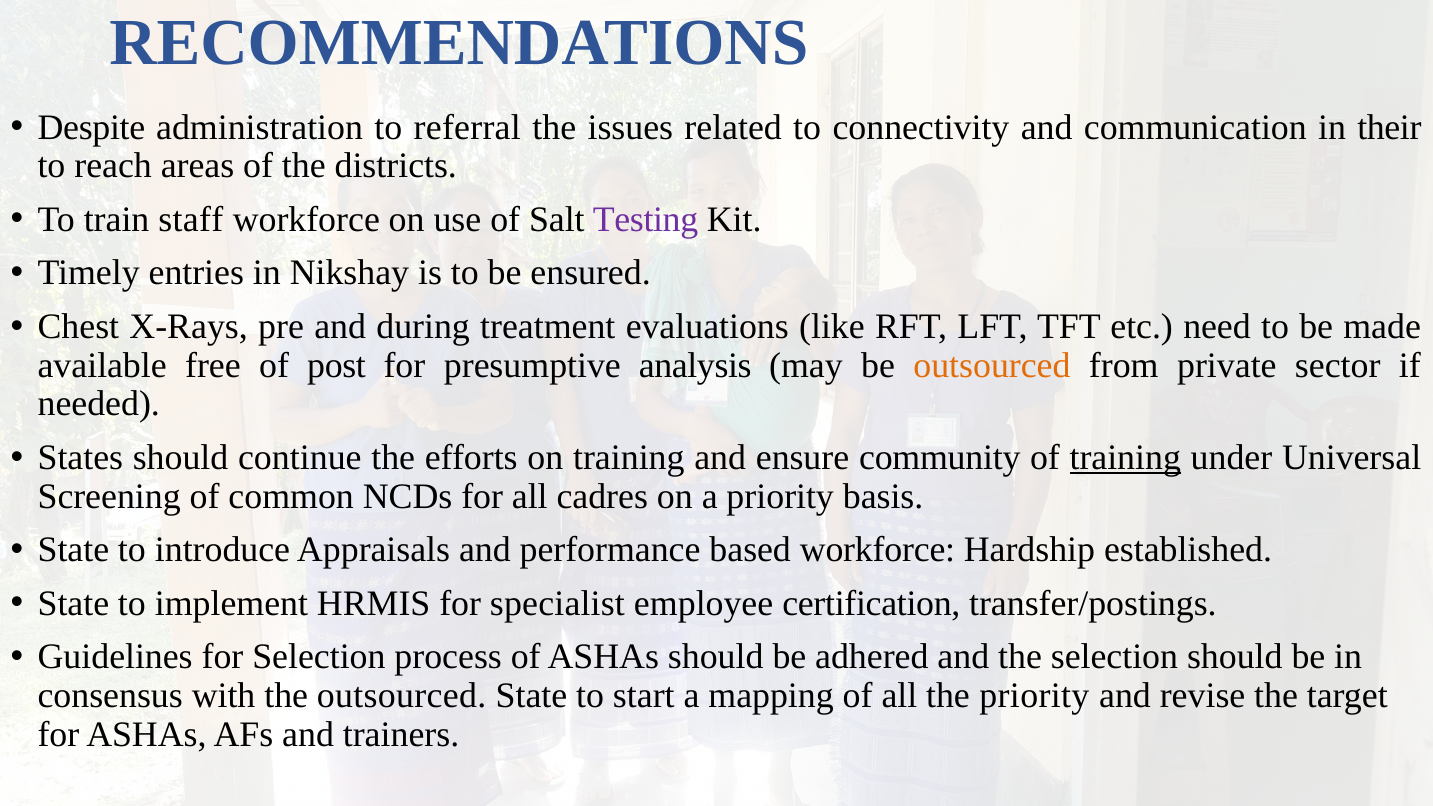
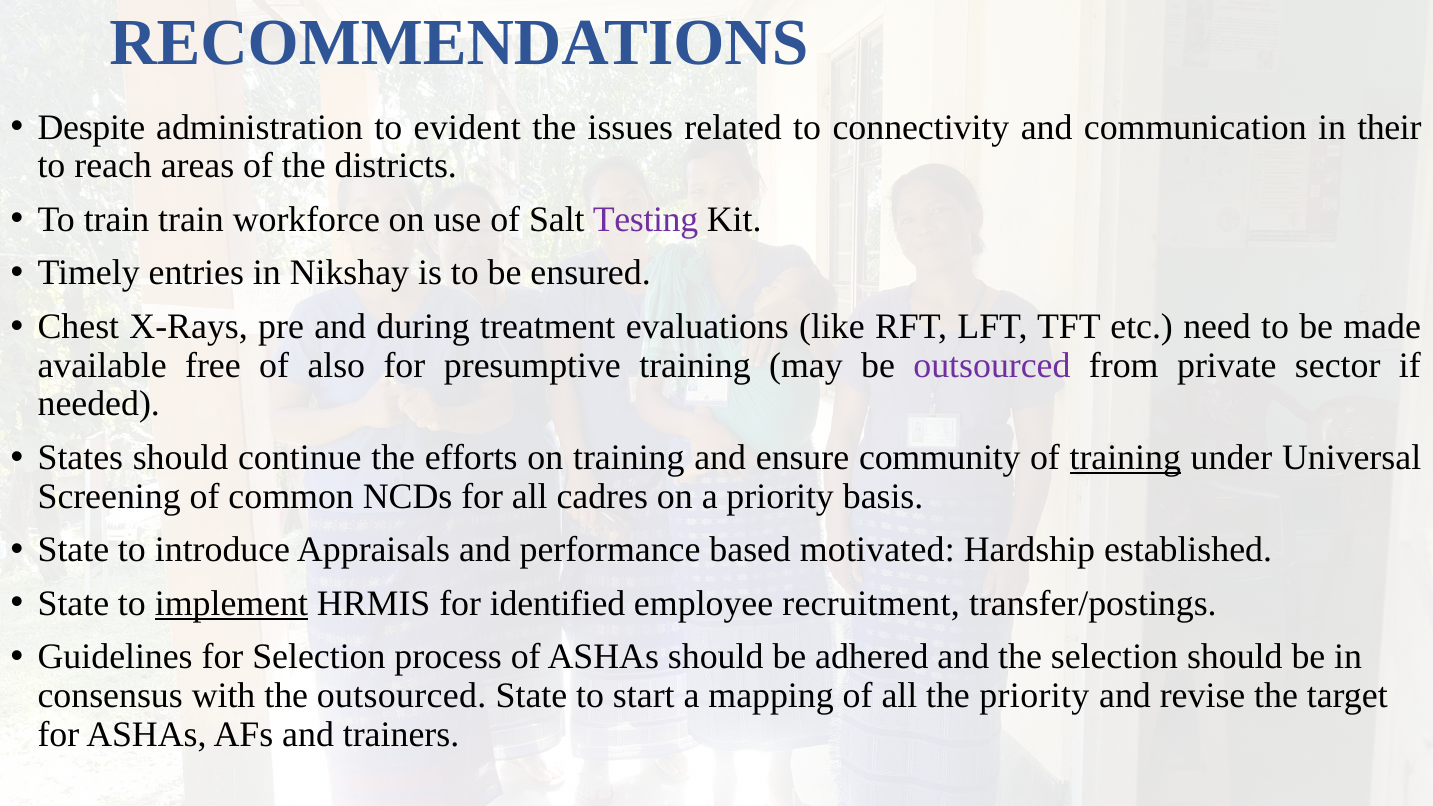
referral: referral -> evident (467, 127)
train staff: staff -> train (191, 219)
post: post -> also (336, 365)
presumptive analysis: analysis -> training (695, 365)
outsourced colour: orange -> purple (992, 365)
based workforce: workforce -> motivated (877, 550)
implement underline: none -> present (231, 604)
specialist: specialist -> identified (558, 604)
certification: certification -> recruitment (871, 604)
